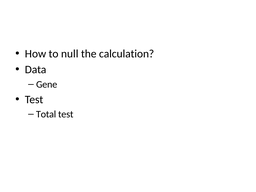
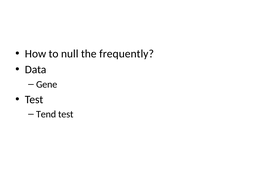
calculation: calculation -> frequently (127, 54)
Total: Total -> Tend (46, 114)
